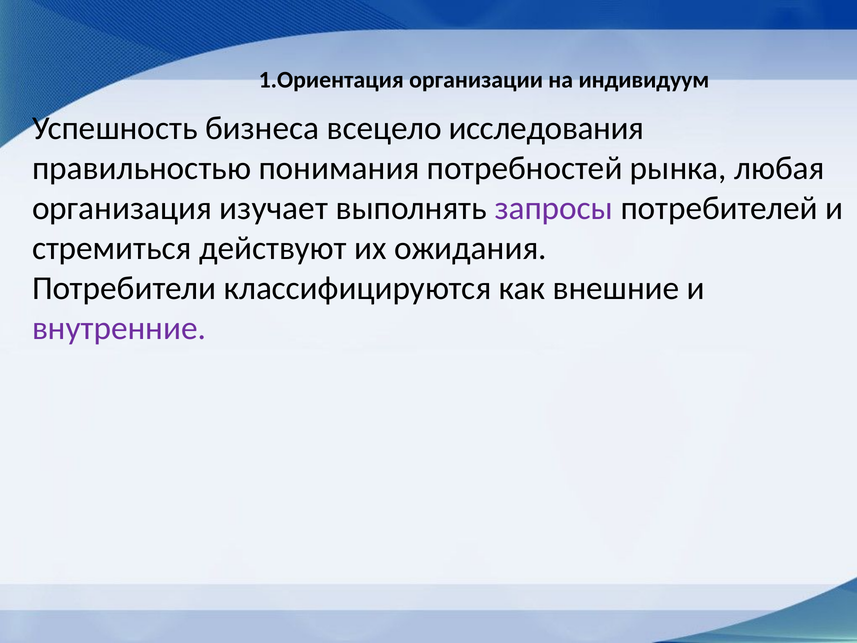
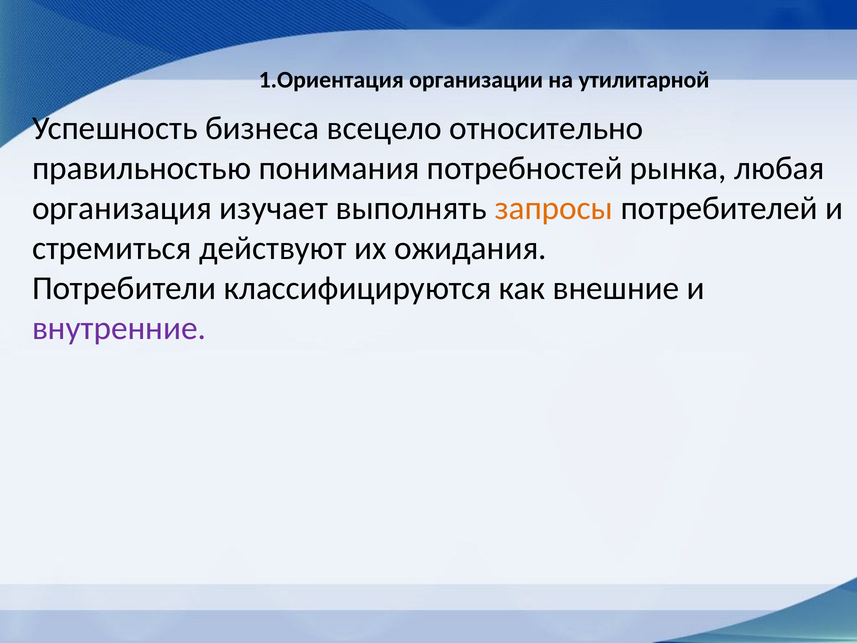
индивидуум: индивидуум -> утилитарной (644, 80)
исследования: исследования -> относительно (546, 128)
запросы colour: purple -> orange (554, 208)
